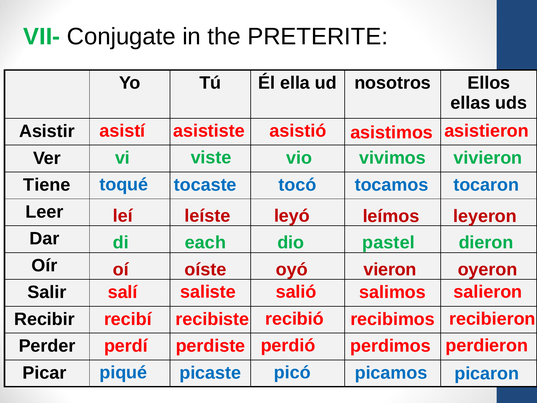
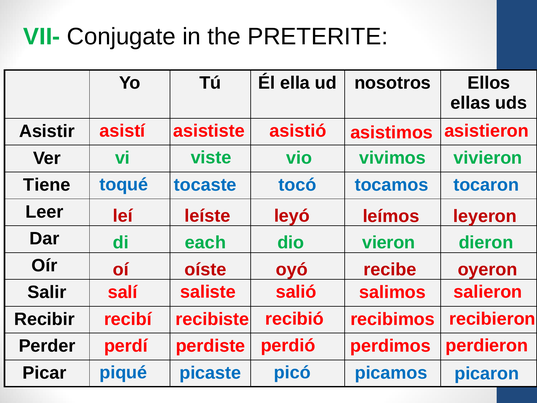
pastel: pastel -> vieron (389, 243)
vieron: vieron -> recibe (390, 269)
